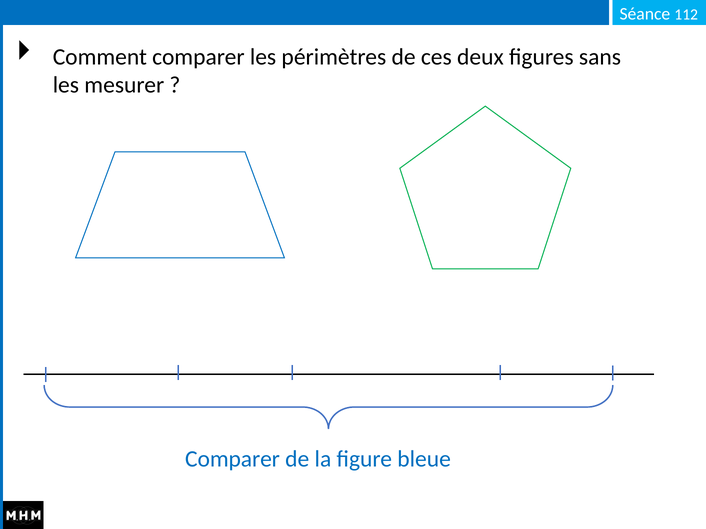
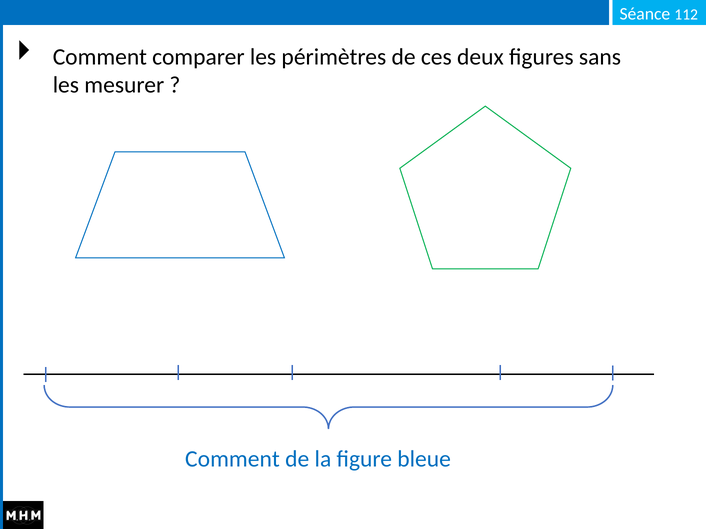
Comparer: Comparer -> Comment (232, 460)
